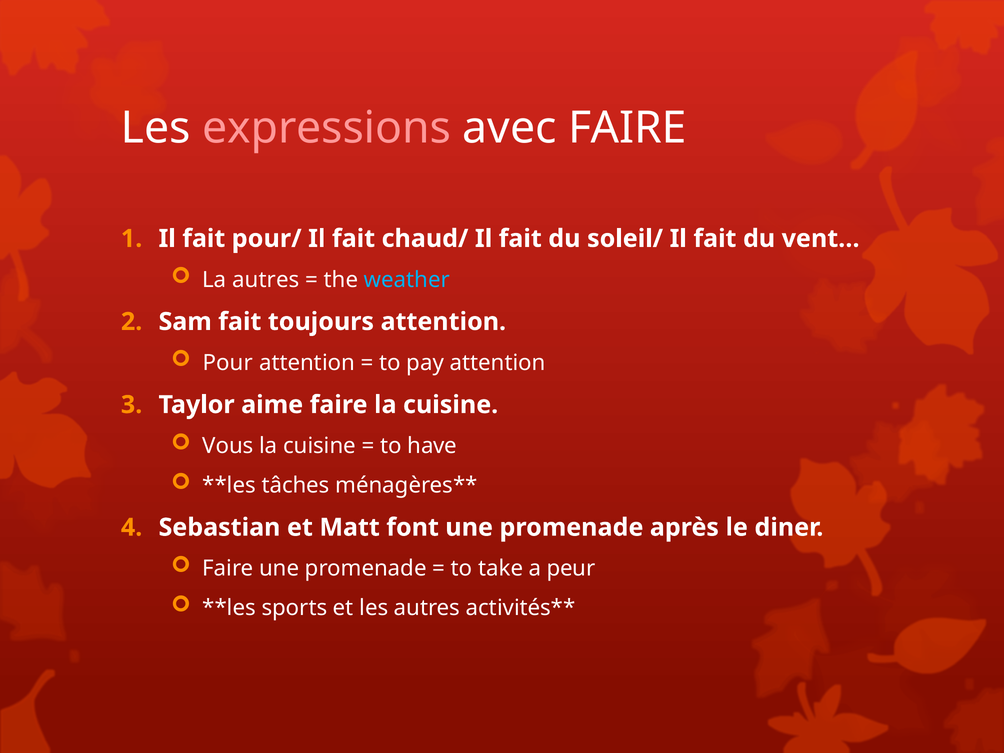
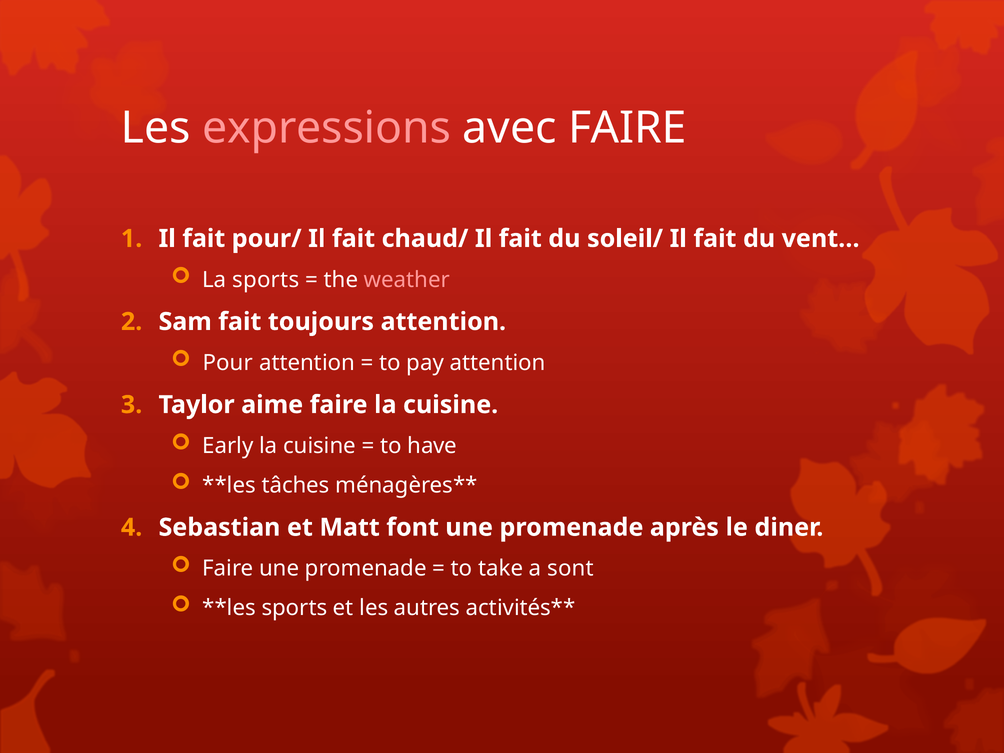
La autres: autres -> sports (266, 280)
weather colour: light blue -> pink (407, 280)
Vous: Vous -> Early (228, 446)
peur: peur -> sont (571, 568)
